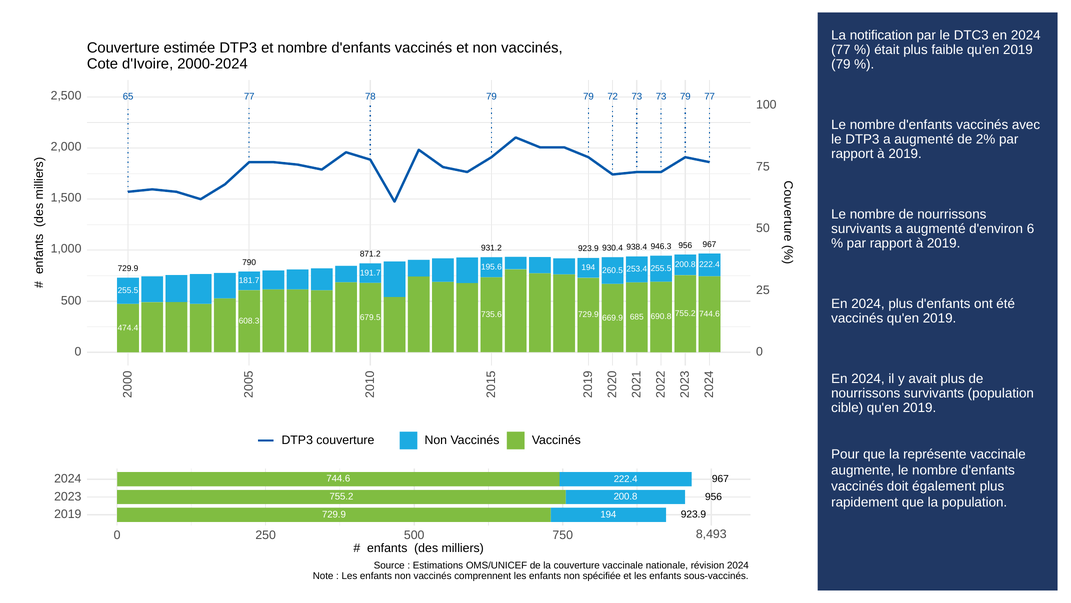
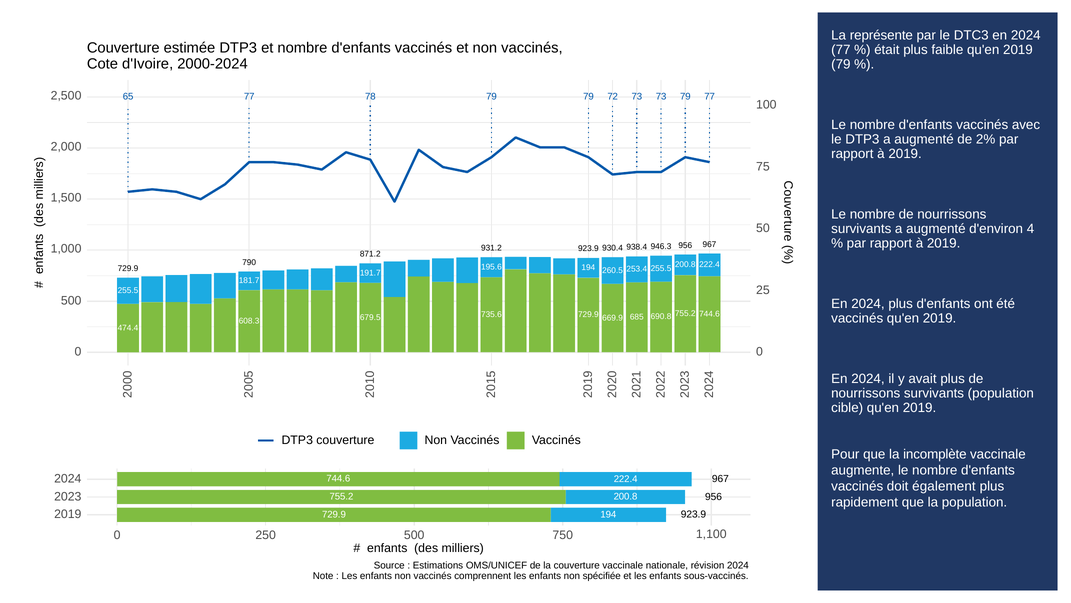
notification: notification -> représente (881, 35)
d'environ 6: 6 -> 4 (1031, 229)
représente: représente -> incomplète (935, 454)
8,493: 8,493 -> 1,100 (711, 534)
